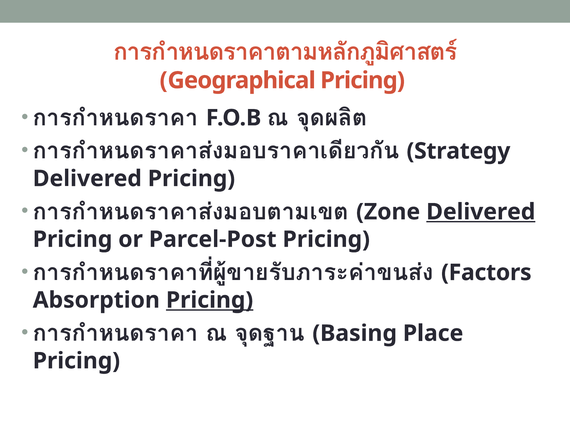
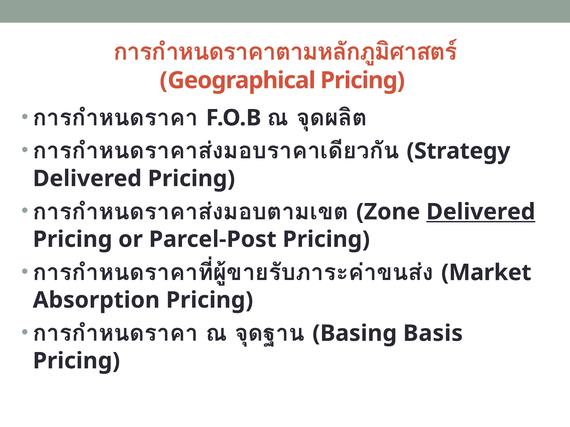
Factors: Factors -> Market (486, 273)
Pricing underline: present -> none (210, 300)
Place: Place -> Basis (433, 334)
